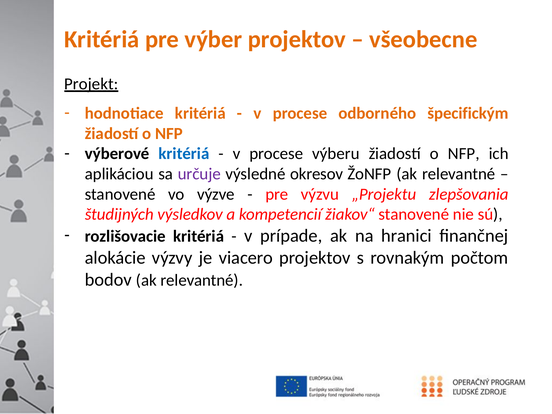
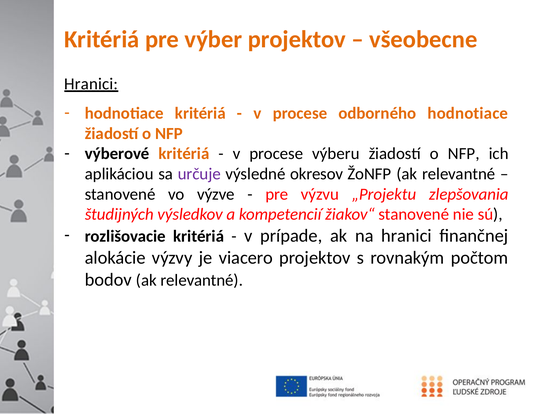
Projekt: Projekt -> Hranici (91, 84)
odborného špecifickým: špecifickým -> hodnotiace (468, 113)
kritériá colour: blue -> orange (184, 154)
